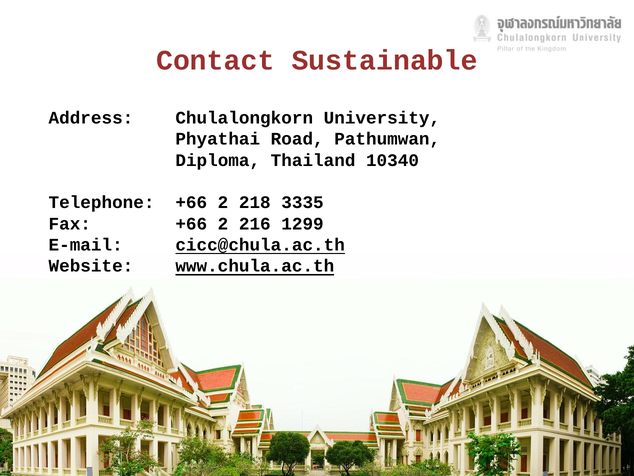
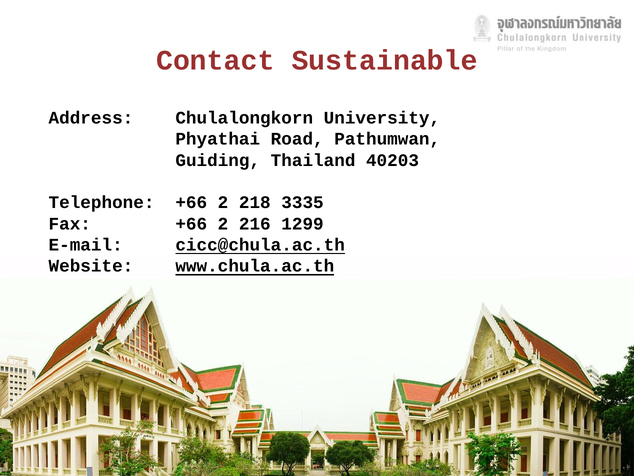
Diploma: Diploma -> Guiding (218, 160)
10340: 10340 -> 40203 (392, 160)
